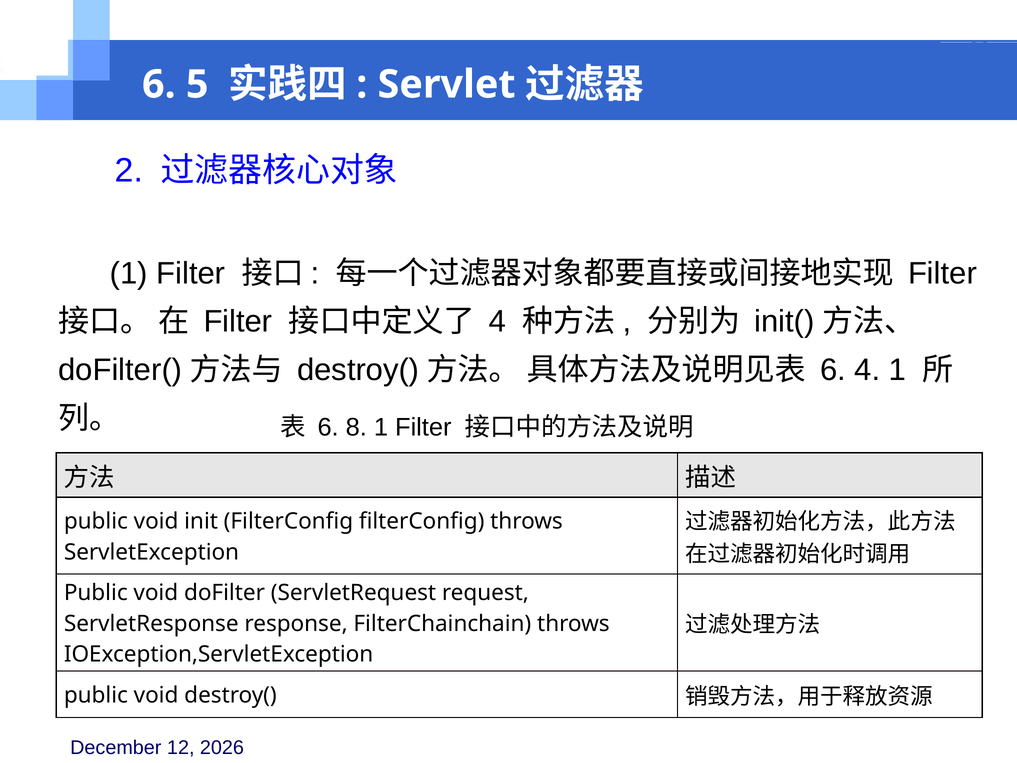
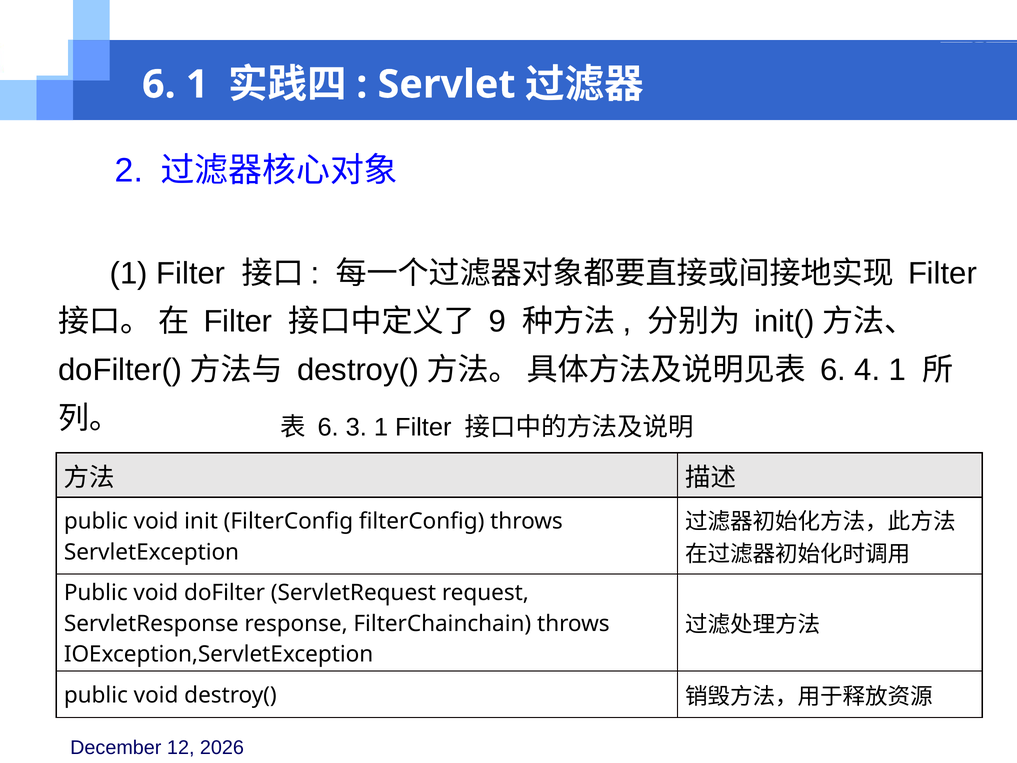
6 5: 5 -> 1 (197, 84)
4: 4 -> 9 (497, 322)
8: 8 -> 3 (356, 427)
